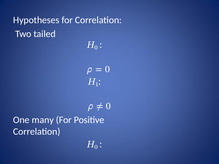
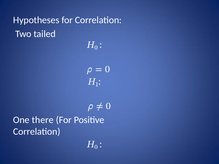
many: many -> there (43, 120)
